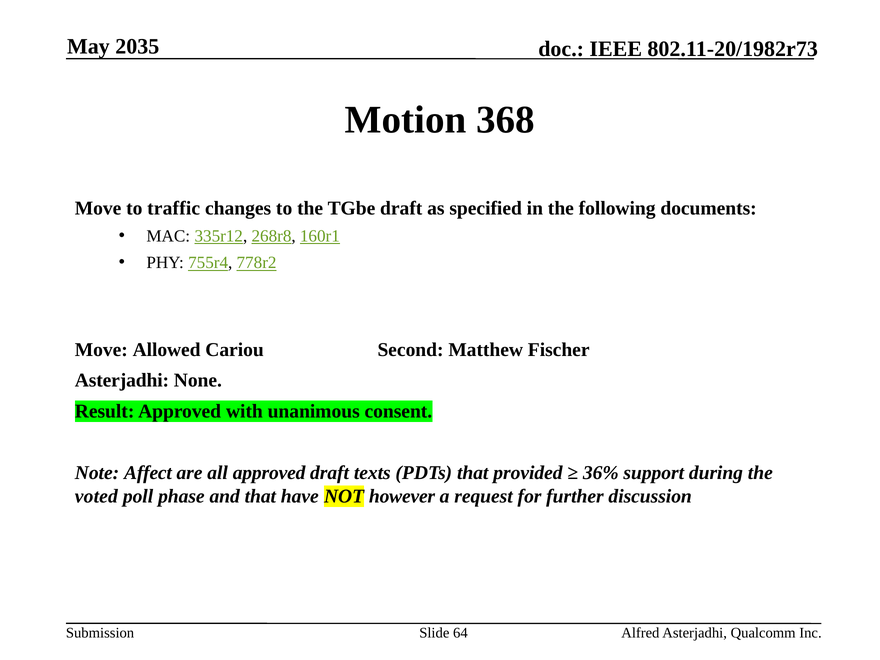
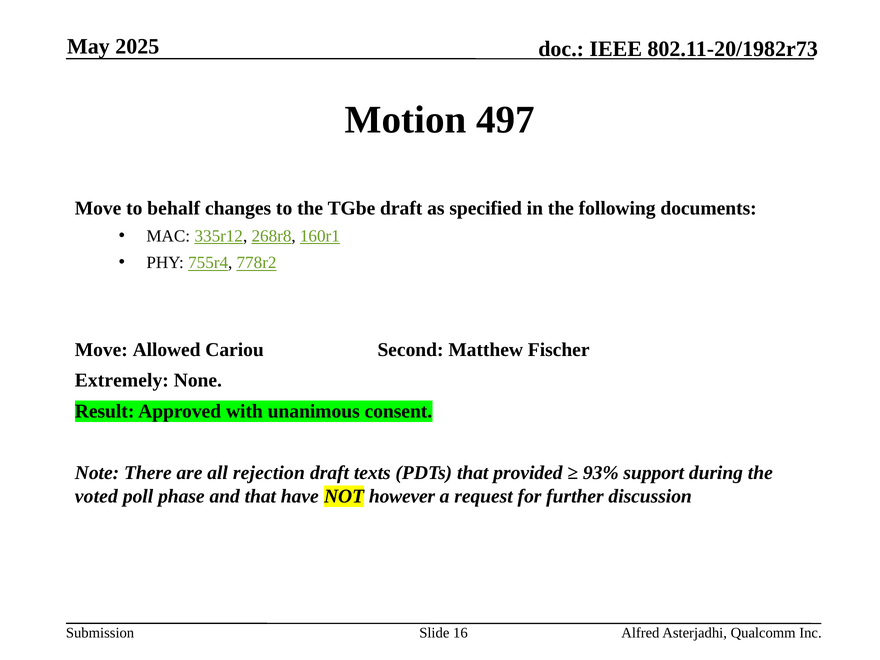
2035: 2035 -> 2025 (137, 47)
368: 368 -> 497 (506, 120)
traffic: traffic -> behalf (174, 208)
Asterjadhi: Asterjadhi -> Extremely (122, 381)
Affect: Affect -> There (148, 473)
all approved: approved -> rejection (269, 473)
36%: 36% -> 93% (601, 473)
64: 64 -> 16 (460, 633)
